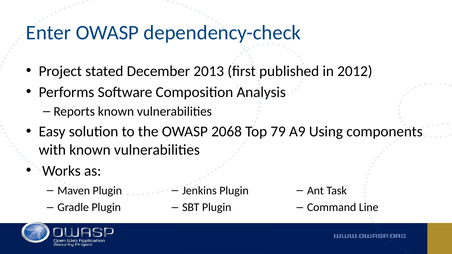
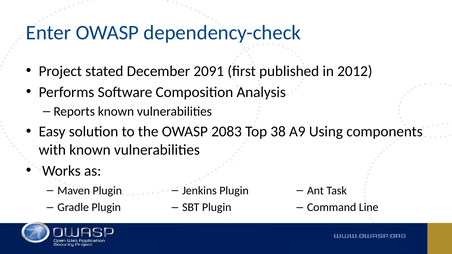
2013: 2013 -> 2091 (209, 71)
2068: 2068 -> 2083 (227, 132)
79: 79 -> 38 (278, 132)
